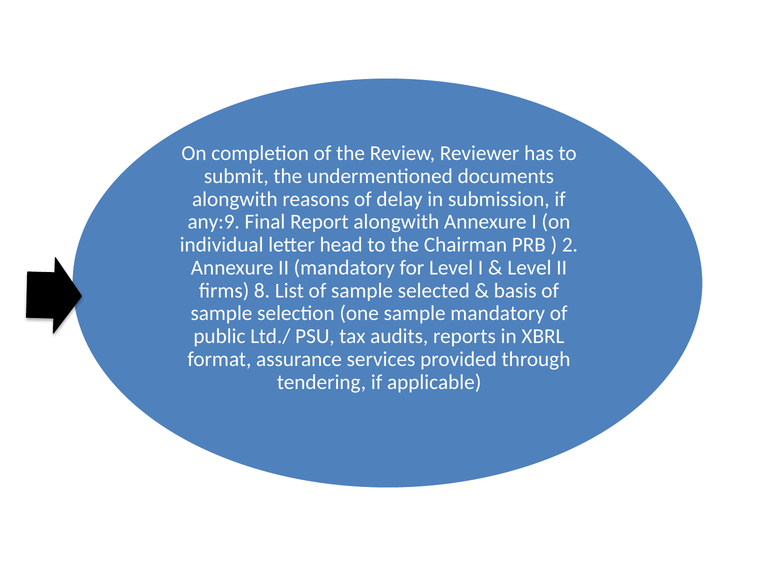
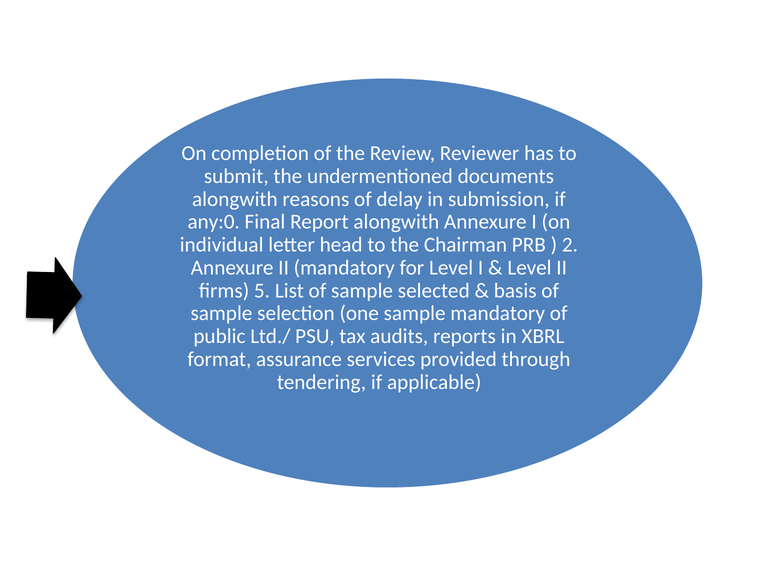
any:9: any:9 -> any:0 (214, 222)
8: 8 -> 5 (262, 291)
